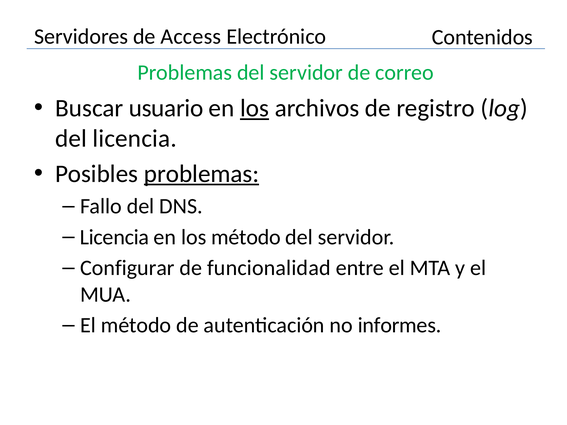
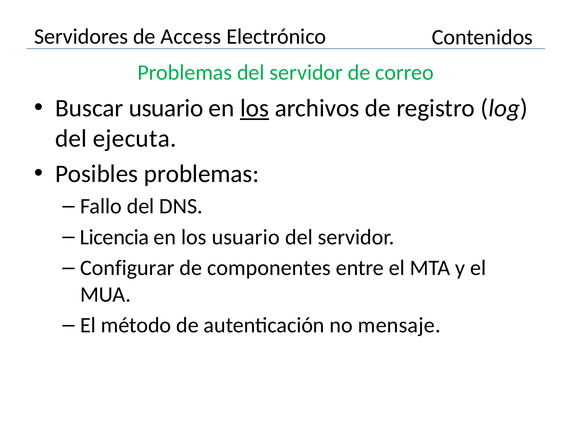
del licencia: licencia -> ejecuta (135, 139)
problemas underline: present -> none (202, 174)
los método: método -> usuario (246, 237)
funcionalidad: funcionalidad -> componentes (269, 268)
informes: informes -> mensaje (399, 326)
